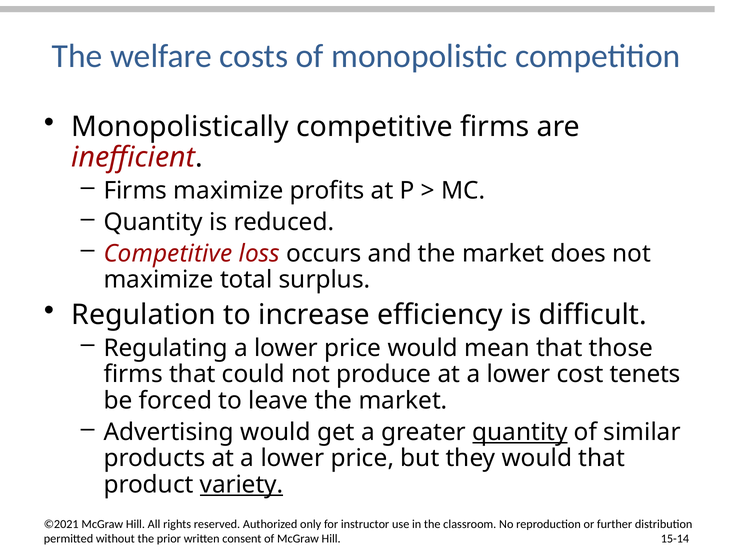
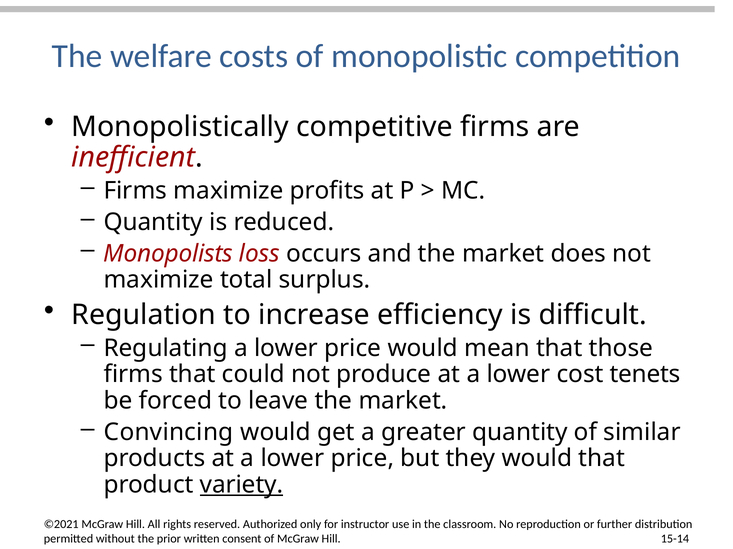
Competitive: Competitive -> Monopolists (168, 254)
Advertising: Advertising -> Convincing (169, 433)
quantity underline: present -> none (520, 433)
